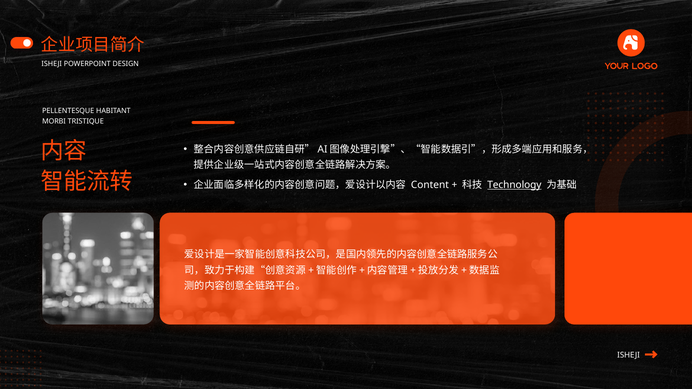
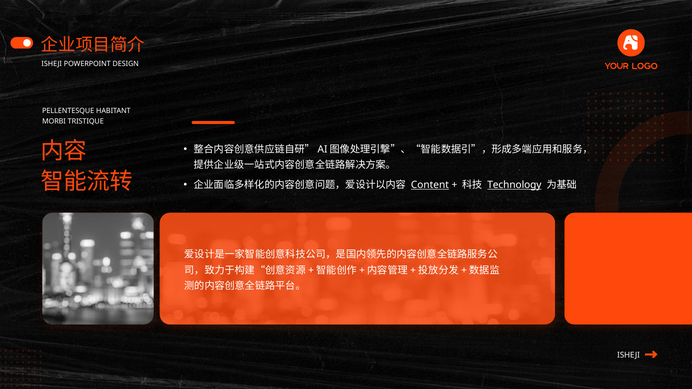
Content underline: none -> present (430, 185)
